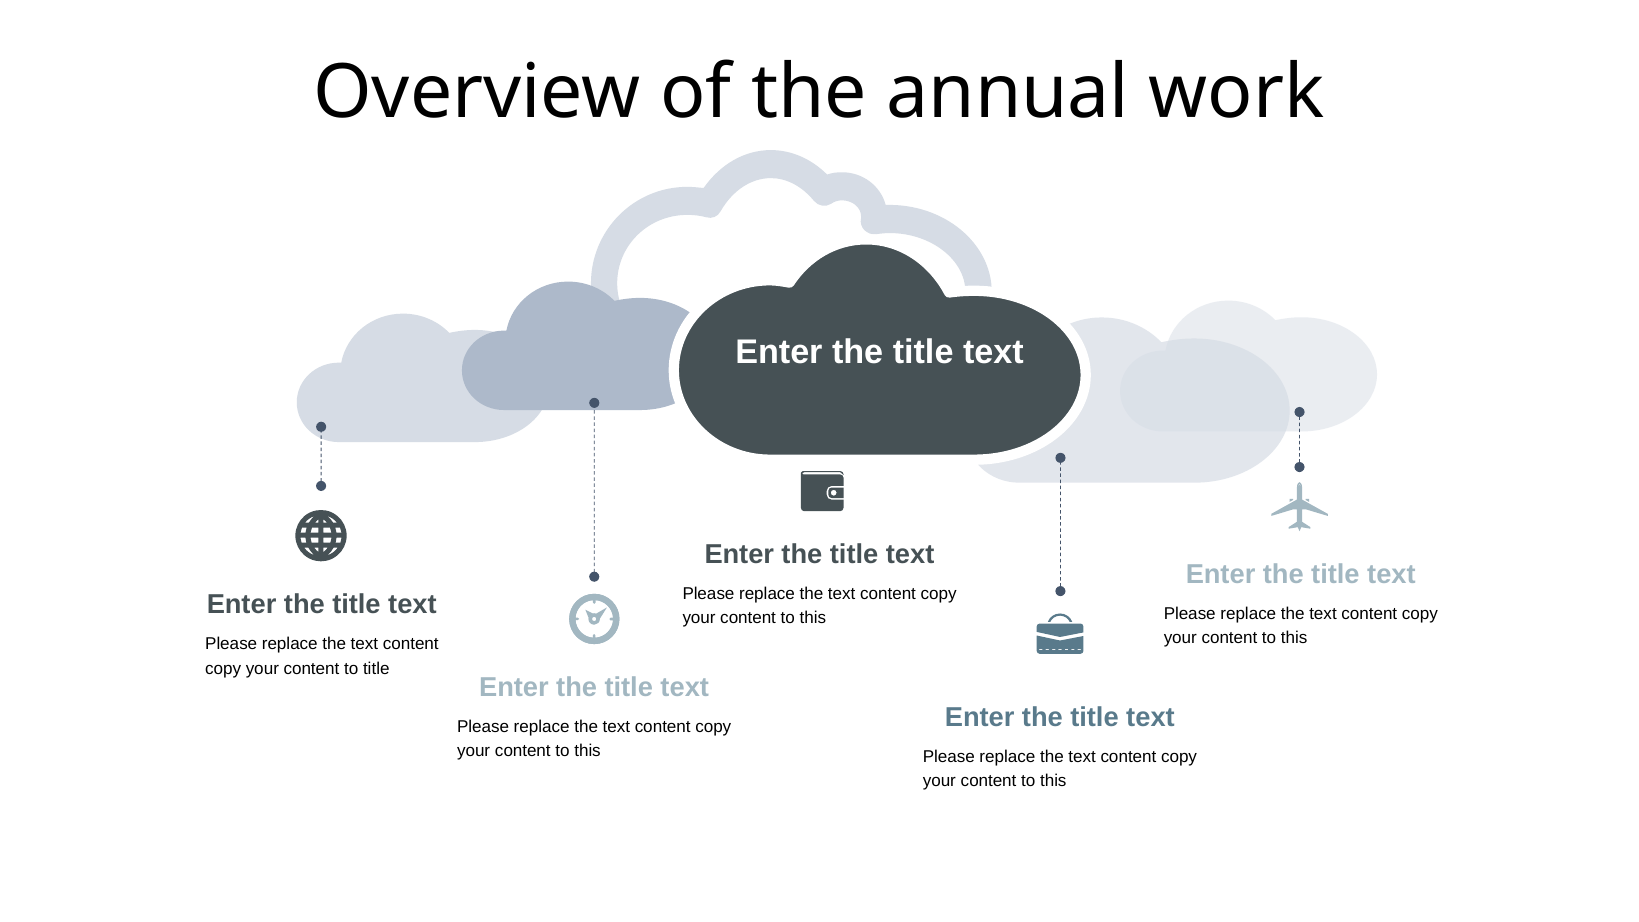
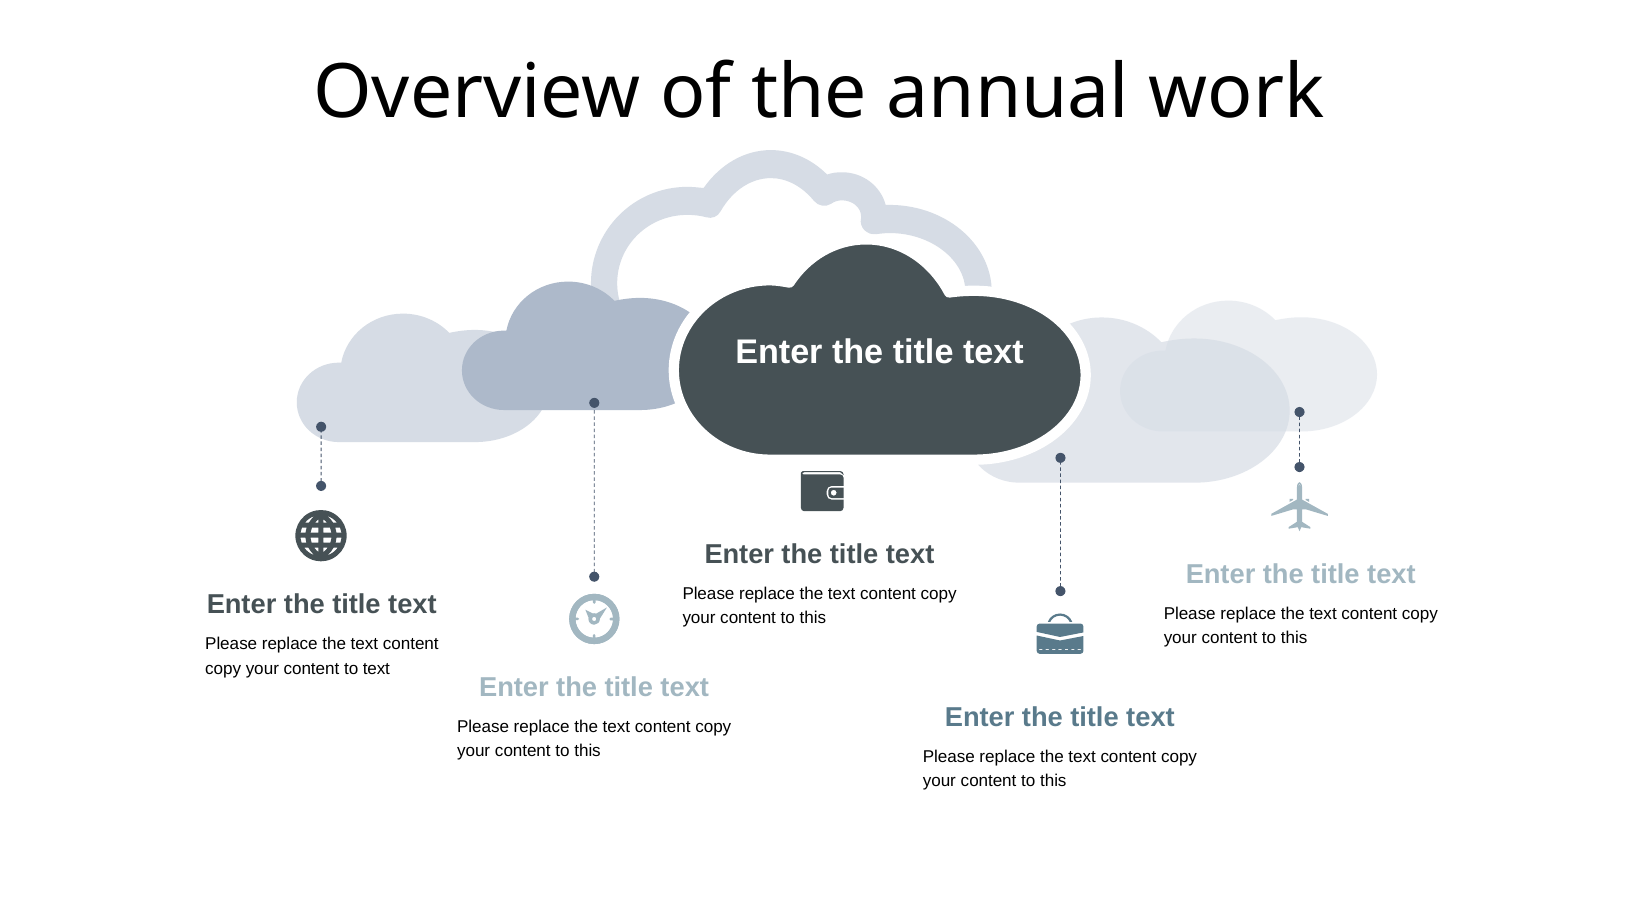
to title: title -> text (376, 668)
